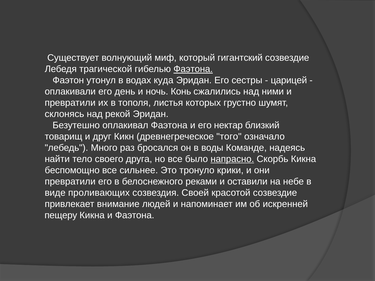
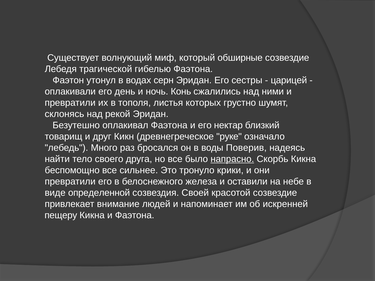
гигантский: гигантский -> обширные (240, 58)
Фаэтона underline: present -> none (193, 69)
куда: куда -> серн (164, 80)
того: того -> руке (229, 137)
Команде: Команде -> Поверив (246, 148)
реками: реками -> железа (201, 182)
проливающих: проливающих -> определенной (99, 193)
